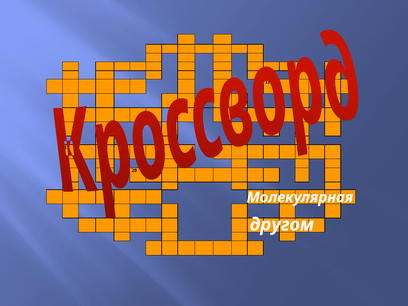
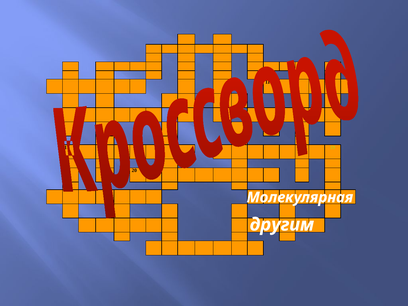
другом: другом -> другим (282, 225)
